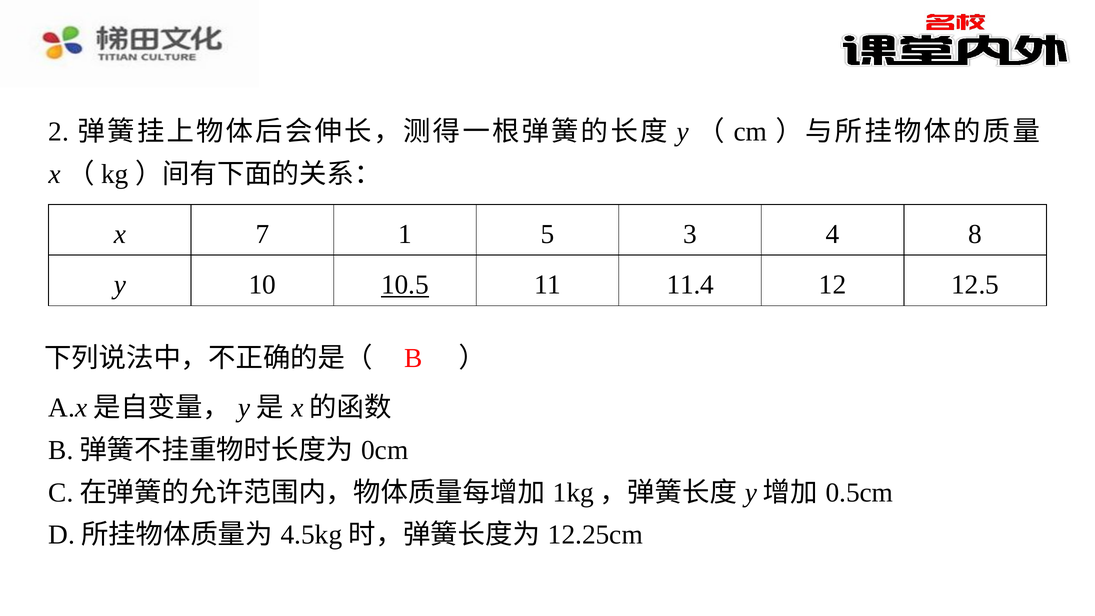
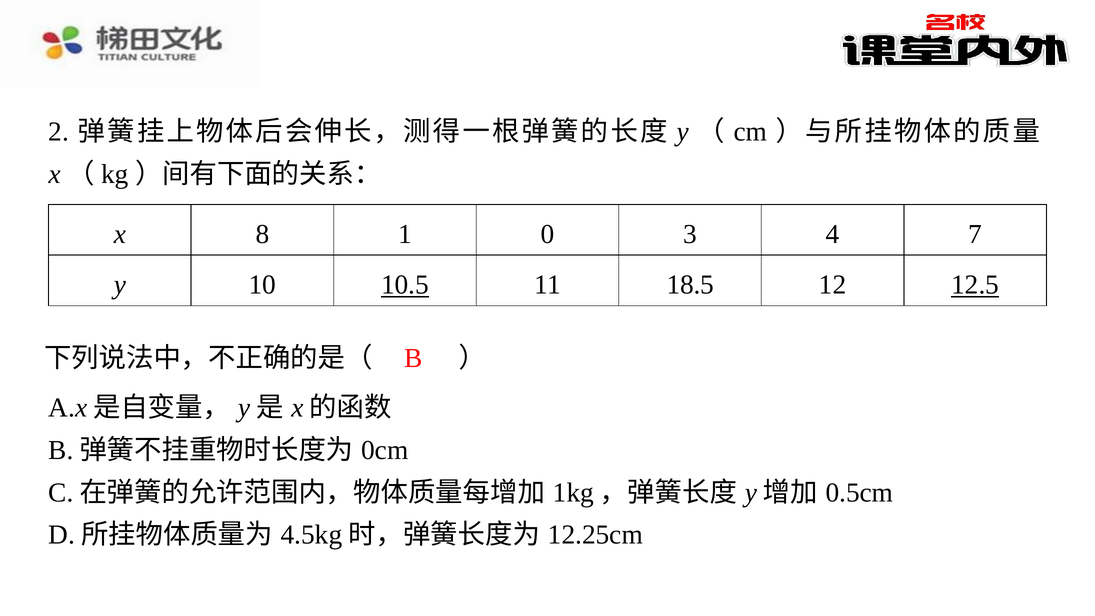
7: 7 -> 8 (262, 234)
5: 5 -> 0 (548, 234)
8: 8 -> 7 (975, 234)
11.4: 11.4 -> 18.5 (690, 285)
12.5 underline: none -> present (975, 285)
